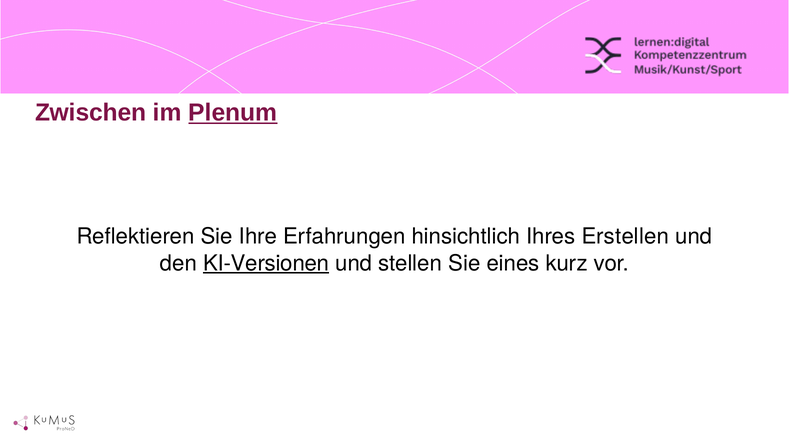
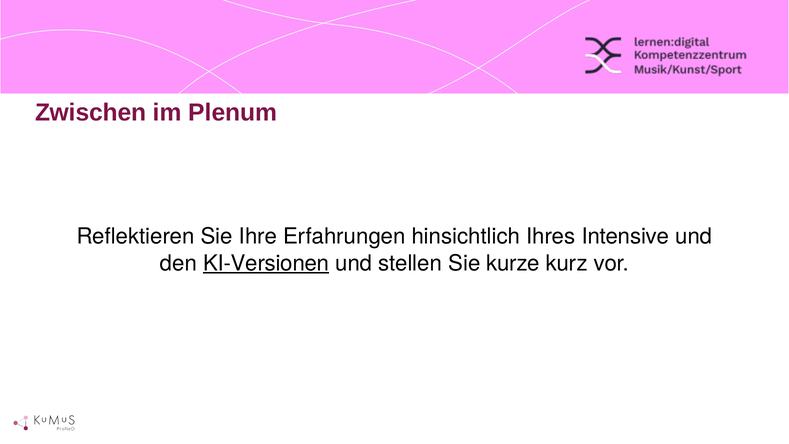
Plenum underline: present -> none (233, 112)
Erstellen: Erstellen -> Intensive (625, 236)
eines: eines -> kurze (513, 263)
